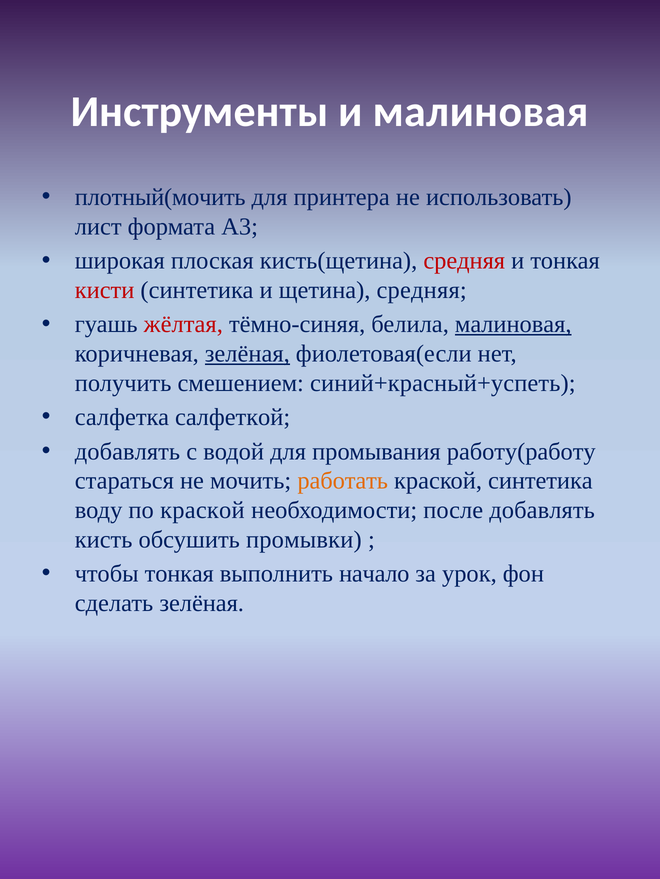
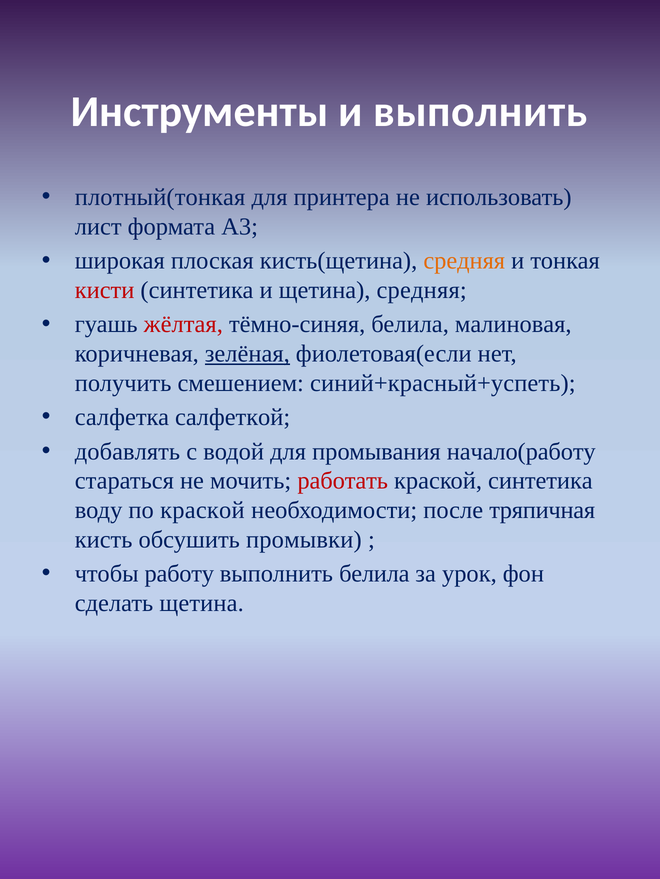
и малиновая: малиновая -> выполнить (481, 112)
плотный(мочить: плотный(мочить -> плотный(тонкая (160, 197)
средняя colour: red -> orange (464, 261)
малиновая underline: present -> none (513, 325)
работу(работу: работу(работу -> начало(работу (521, 452)
работать colour: orange -> red (343, 481)
после добавлять: добавлять -> тряпичная (542, 511)
чтобы тонкая: тонкая -> работу (179, 574)
выполнить начало: начало -> белила (374, 574)
сделать зелёная: зелёная -> щетина (202, 604)
